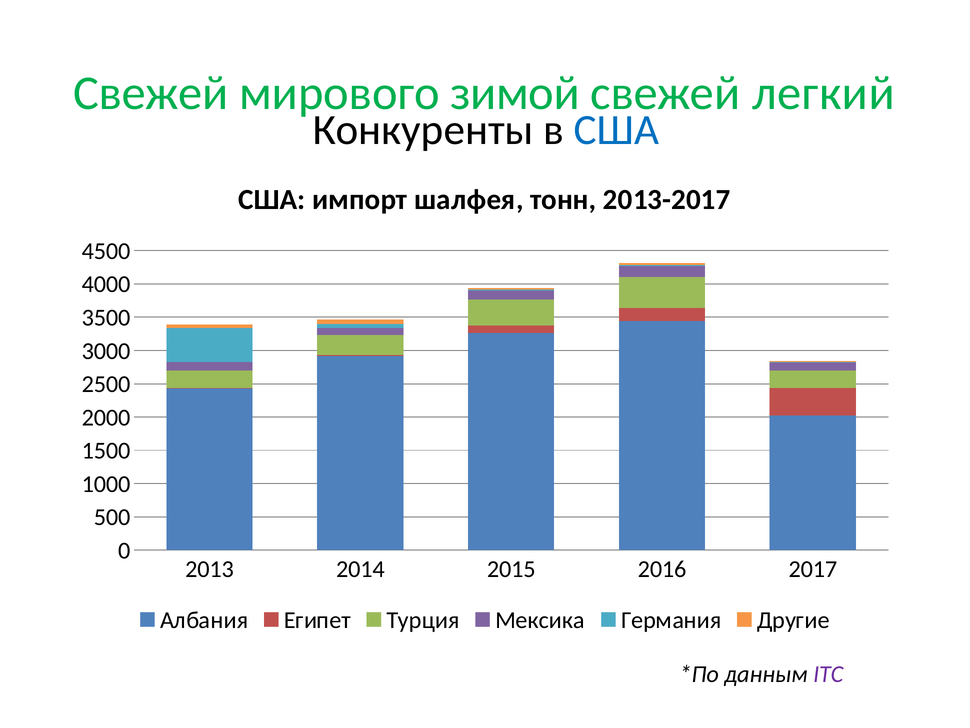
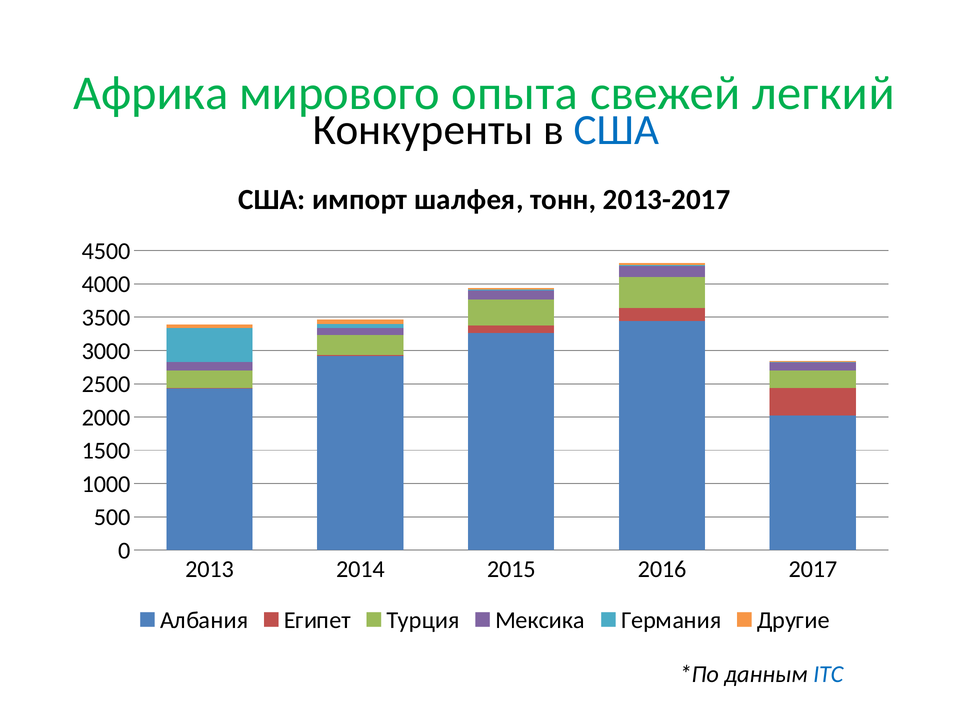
Свежей: Свежей -> Африка (151, 93)
зимой: зимой -> опыта (515, 93)
ITC colour: purple -> blue (828, 674)
